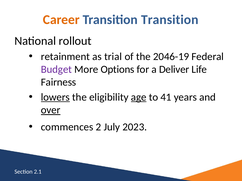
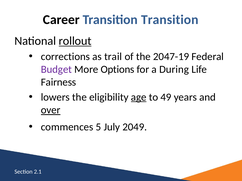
Career colour: orange -> black (61, 20)
rollout underline: none -> present (75, 41)
retainment: retainment -> corrections (65, 57)
trial: trial -> trail (113, 57)
2046-19: 2046-19 -> 2047-19 (171, 57)
Deliver: Deliver -> During (174, 70)
lowers underline: present -> none (55, 97)
41: 41 -> 49 (166, 97)
2: 2 -> 5 (98, 127)
2023: 2023 -> 2049 (135, 127)
